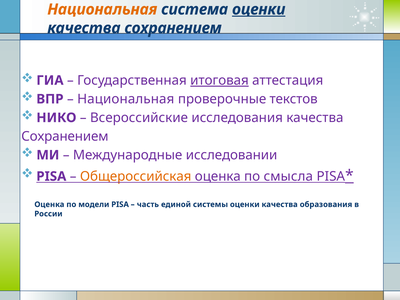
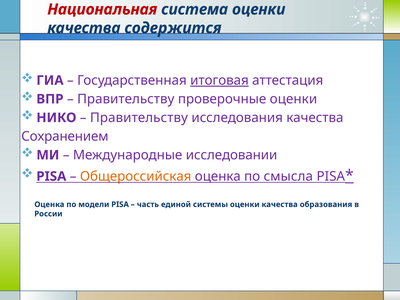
Национальная colour: orange -> red (102, 9)
оценки underline: present -> none (259, 9)
сохранением: сохранением -> содержится (173, 28)
Национальная: Национальная -> Правительству (126, 99)
проверочные текстов: текстов -> оценки (293, 99)
Всероссийские: Всероссийские -> Правительству (139, 118)
